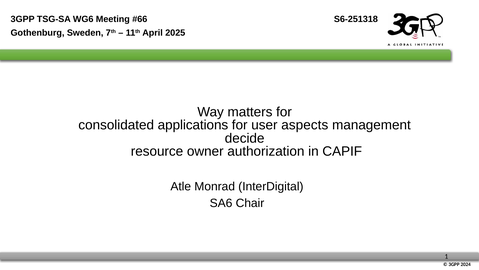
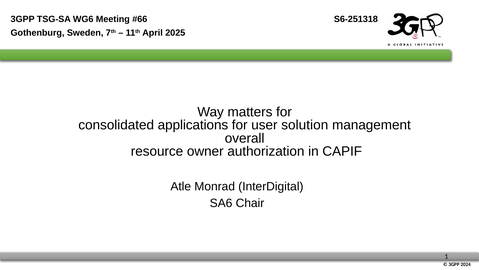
aspects: aspects -> solution (305, 125)
decide: decide -> overall (245, 138)
